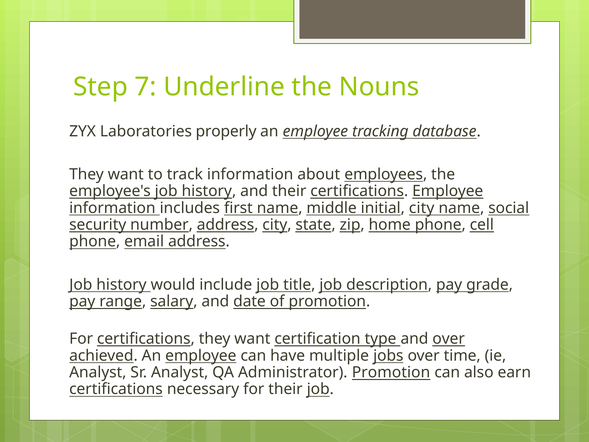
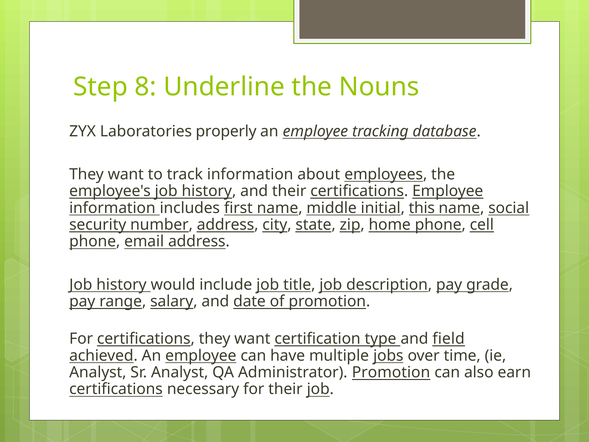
7: 7 -> 8 (146, 87)
initial city: city -> this (422, 208)
and over: over -> field (449, 339)
